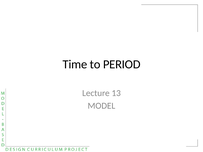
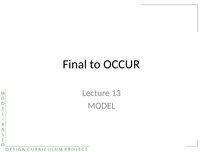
Time: Time -> Final (75, 64)
PERIOD: PERIOD -> OCCUR (122, 64)
